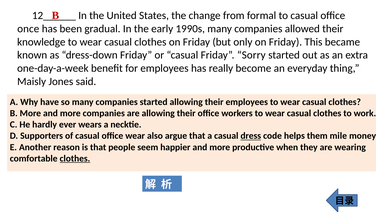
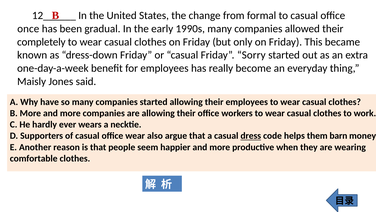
knowledge: knowledge -> completely (41, 42)
mile: mile -> barn (338, 136)
clothes underline: present -> none (75, 158)
